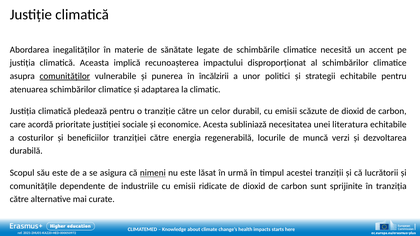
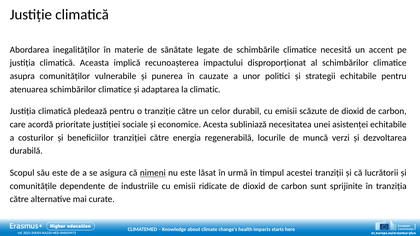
comunităților underline: present -> none (65, 76)
încălzirii: încălzirii -> cauzate (214, 76)
literatura: literatura -> asistenței (350, 125)
